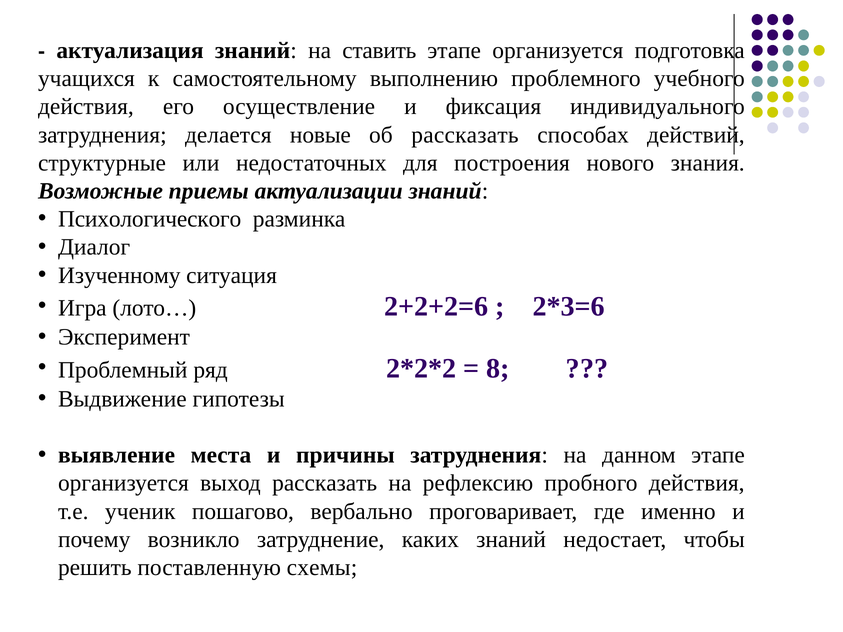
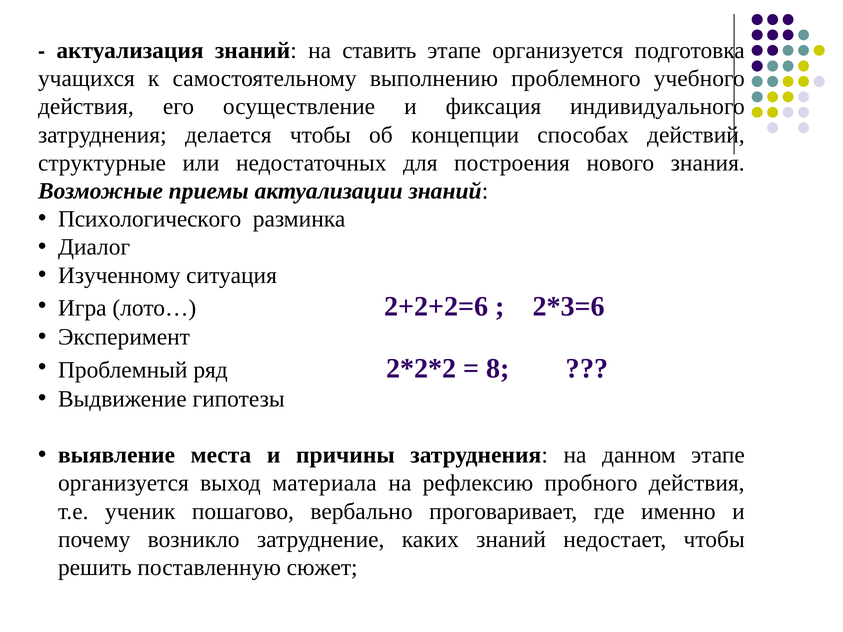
делается новые: новые -> чтобы (320, 135)
об рассказать: рассказать -> концепции (465, 135)
выход рассказать: рассказать -> материала (325, 483)
схемы: схемы -> сюжет (322, 568)
